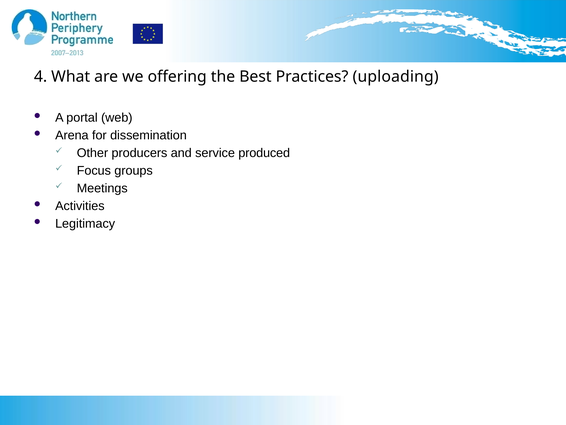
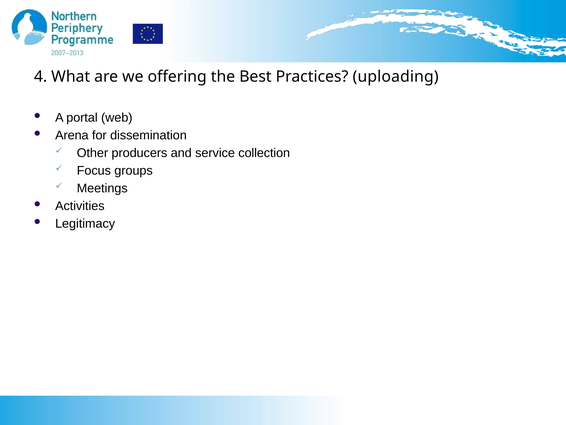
produced: produced -> collection (264, 153)
